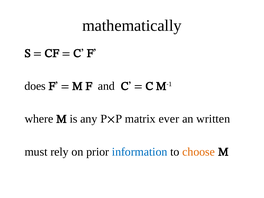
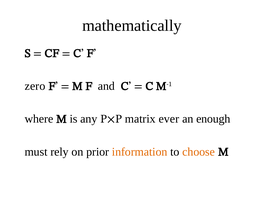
does: does -> zero (35, 86)
written: written -> enough (213, 119)
information colour: blue -> orange (140, 152)
